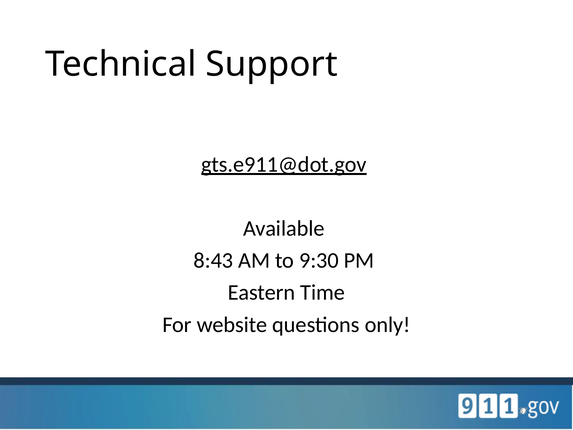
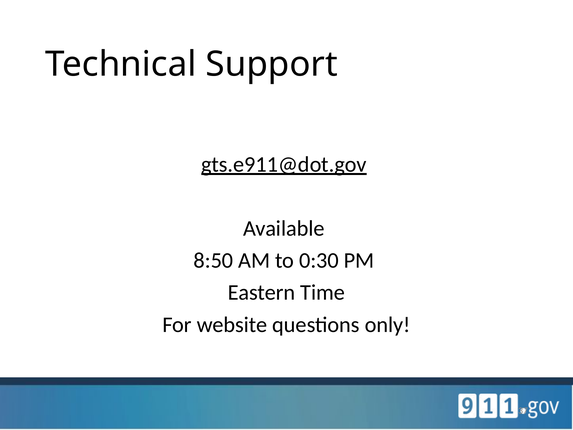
8:43: 8:43 -> 8:50 (213, 260)
9:30: 9:30 -> 0:30 (319, 260)
